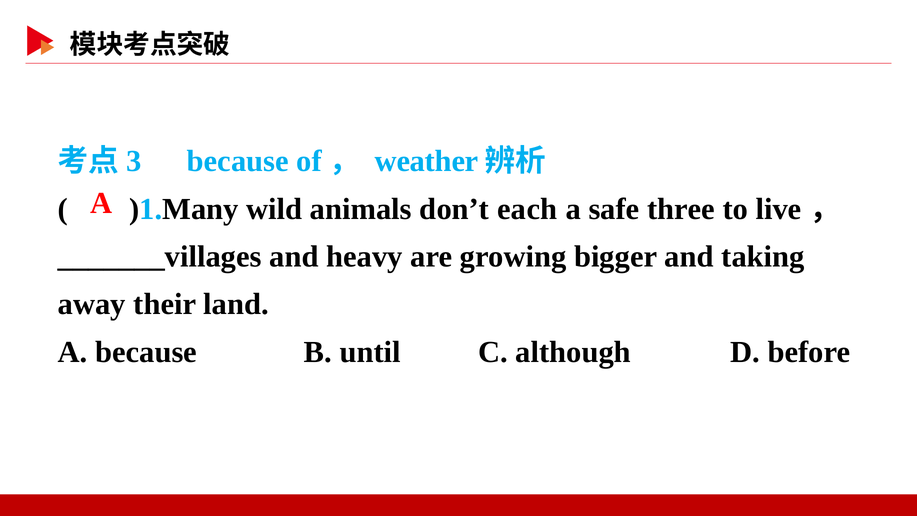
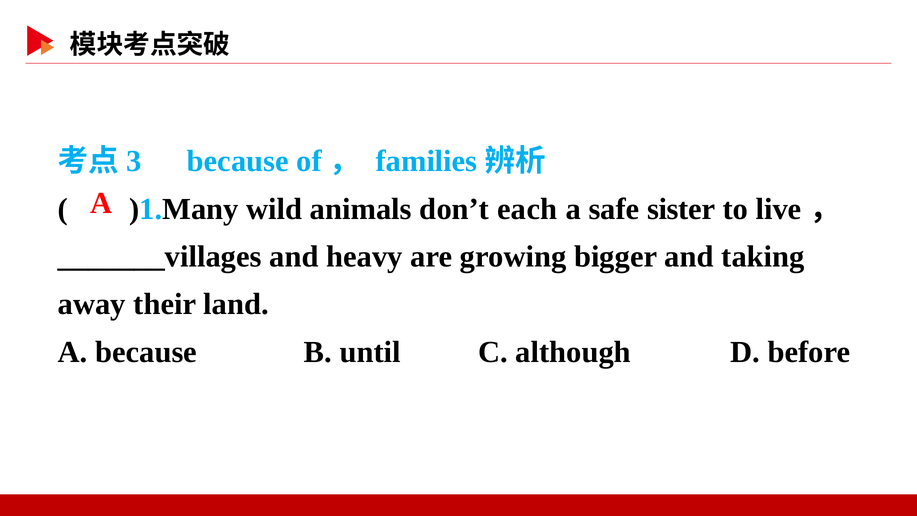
weather: weather -> families (426, 161)
three: three -> sister (681, 209)
